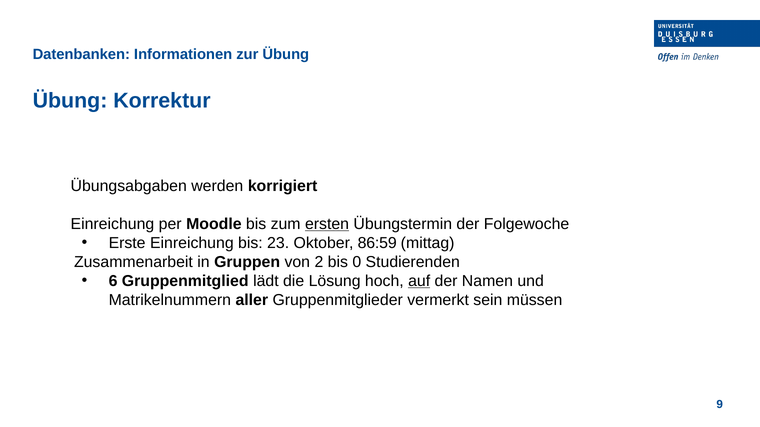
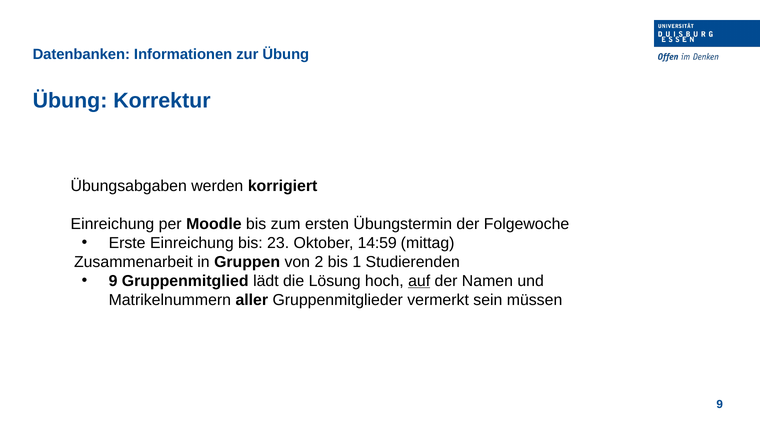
ersten underline: present -> none (327, 224)
86:59: 86:59 -> 14:59 (377, 243)
0: 0 -> 1 (357, 262)
6: 6 -> 9 (113, 281)
